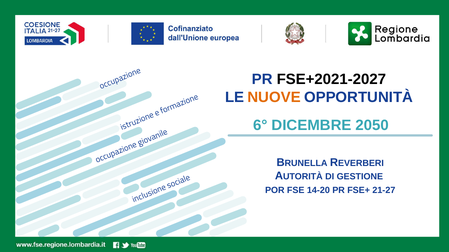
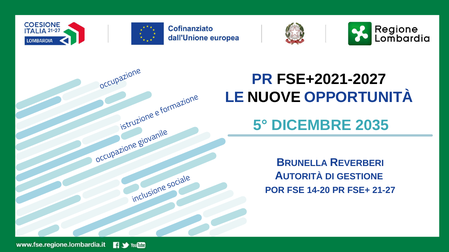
NUOVE colour: orange -> black (274, 97)
6°: 6° -> 5° (260, 125)
2050: 2050 -> 2035 (372, 125)
